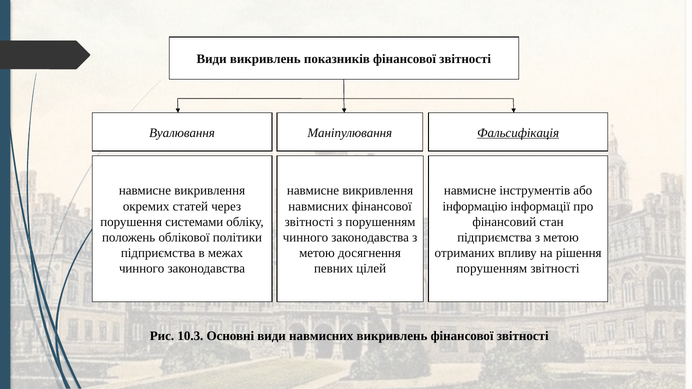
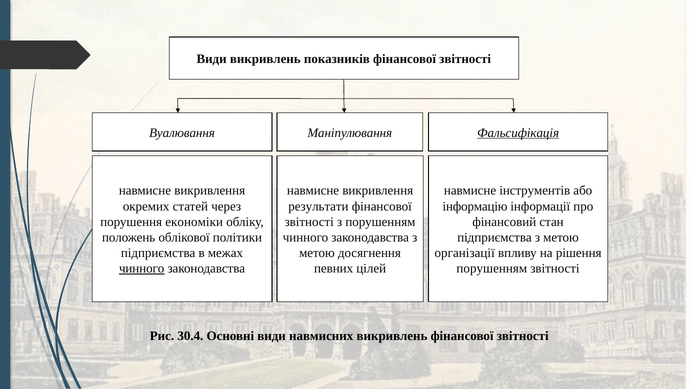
навмисних: навмисних -> результати (318, 206)
системами: системами -> економіки (194, 222)
отриманих: отриманих -> організації (465, 253)
чинного underline: none -> present (142, 269)
10.3: 10.3 -> 30.4 (190, 336)
